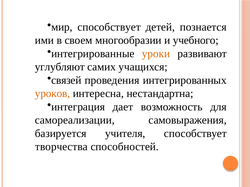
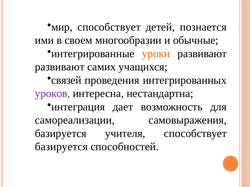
учебного: учебного -> обычные (196, 40)
углубляют: углубляют -> развивают (60, 67)
уроков colour: orange -> purple (53, 94)
творчества: творчества -> базируется (61, 147)
